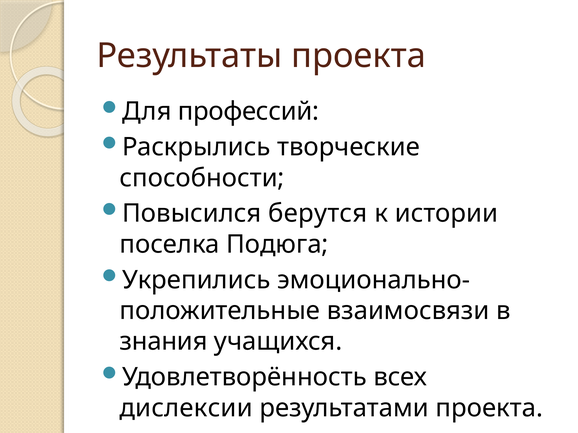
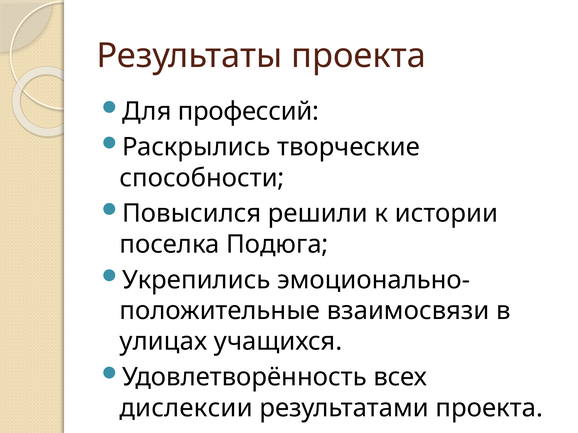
берутся: берутся -> решили (318, 214)
знания: знания -> улицах (163, 342)
